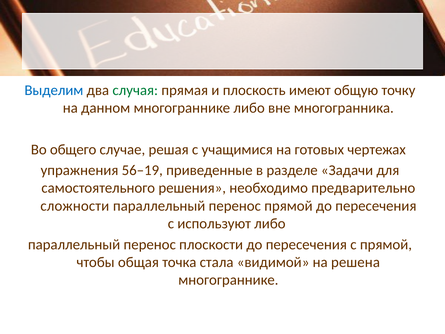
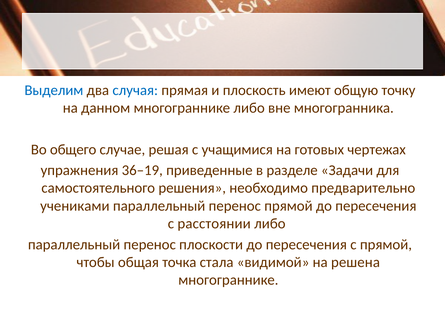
случая colour: green -> blue (135, 90)
56–19: 56–19 -> 36–19 (142, 170)
сложности: сложности -> учениками (75, 206)
используют: используют -> расстоянии (214, 224)
